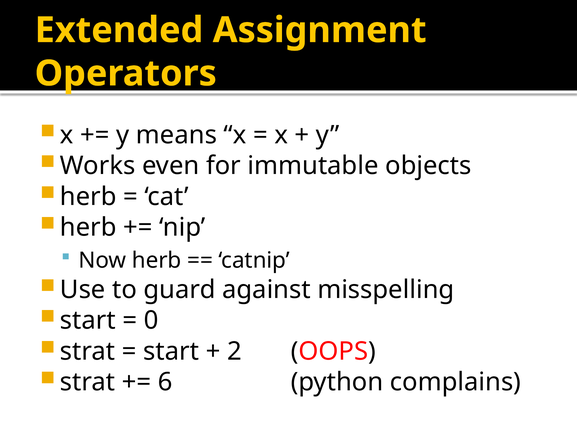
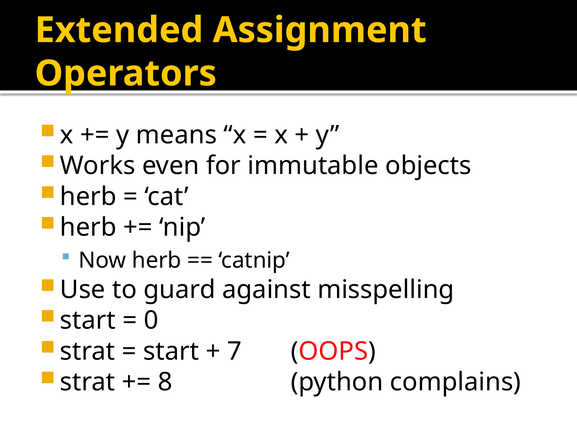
2: 2 -> 7 (234, 351)
6: 6 -> 8 (165, 382)
